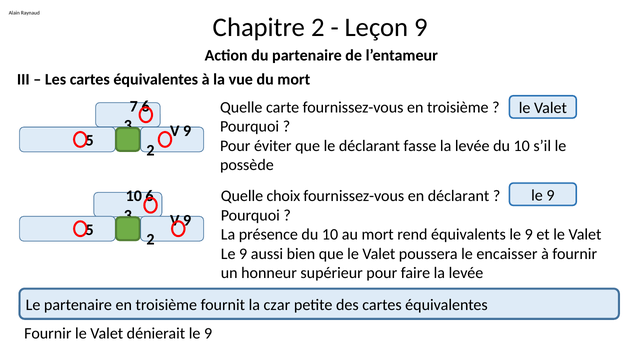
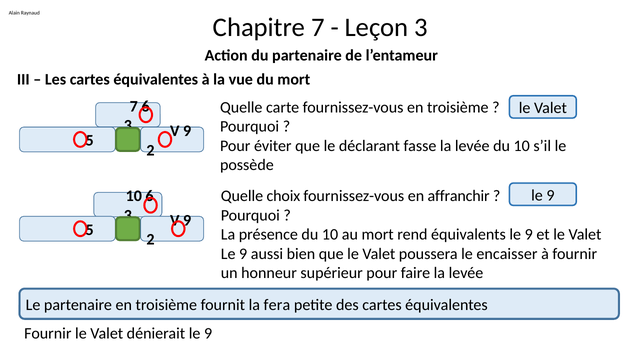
Chapitre 2: 2 -> 7 (318, 28)
Leçon 9: 9 -> 3 (421, 28)
en déclarant: déclarant -> affranchir (459, 196)
czar: czar -> fera (277, 305)
